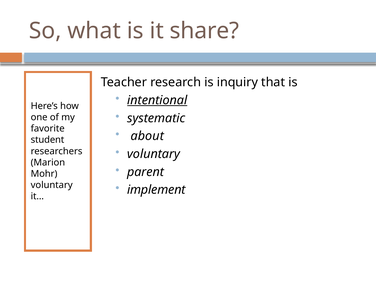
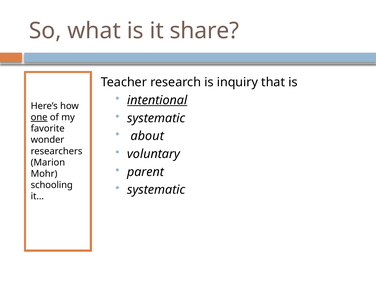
one underline: none -> present (39, 117)
student: student -> wonder (47, 140)
voluntary: voluntary -> schooling (52, 185)
implement: implement -> systematic (156, 190)
